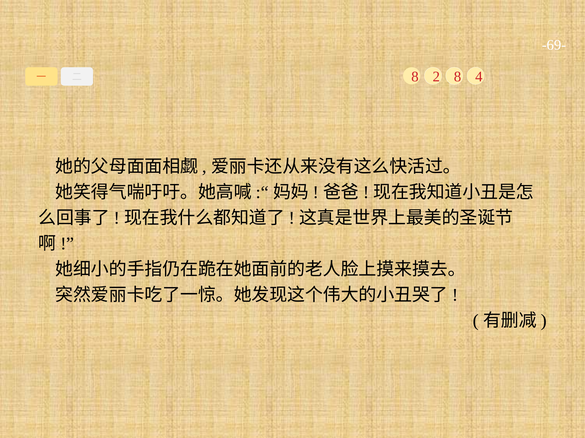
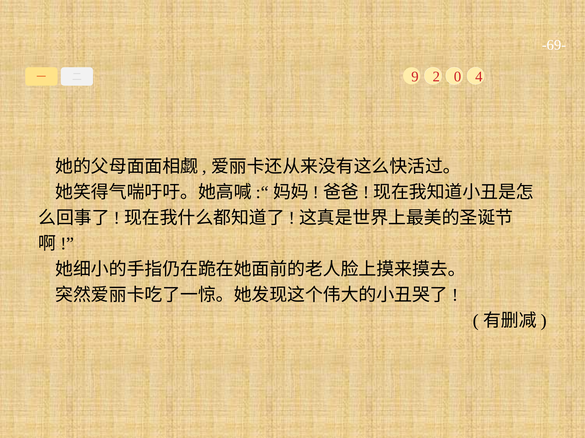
8: 8 -> 9 (415, 77)
2 8: 8 -> 0 (458, 77)
